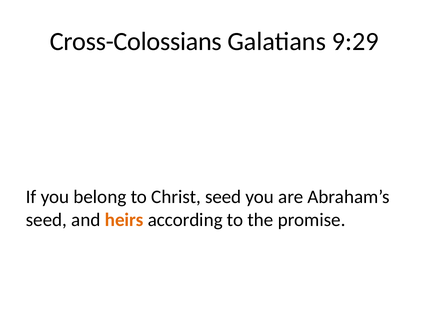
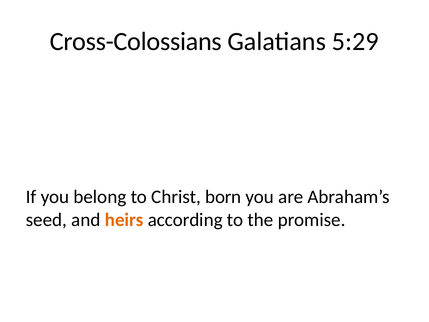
9:29: 9:29 -> 5:29 (355, 42)
Christ seed: seed -> born (223, 197)
